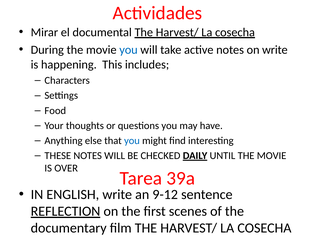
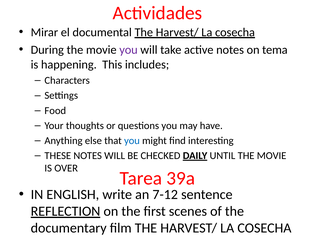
you colour: blue -> purple (128, 50)
on write: write -> tema (275, 50)
9-12: 9-12 -> 7-12 (165, 195)
